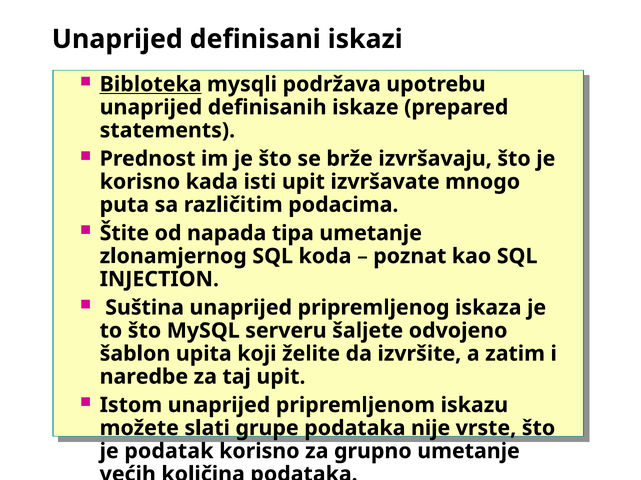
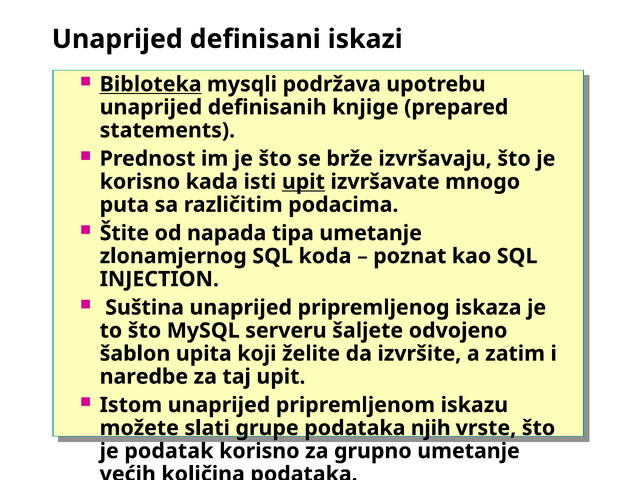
iskaze: iskaze -> knjige (365, 107)
upit underline: none -> present (303, 182)
nije: nije -> njih (431, 429)
